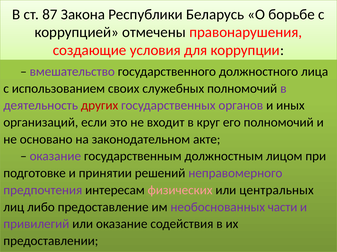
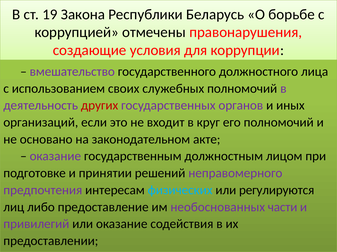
87: 87 -> 19 (50, 14)
физических colour: pink -> light blue (180, 191)
центральных: центральных -> регулируются (277, 191)
